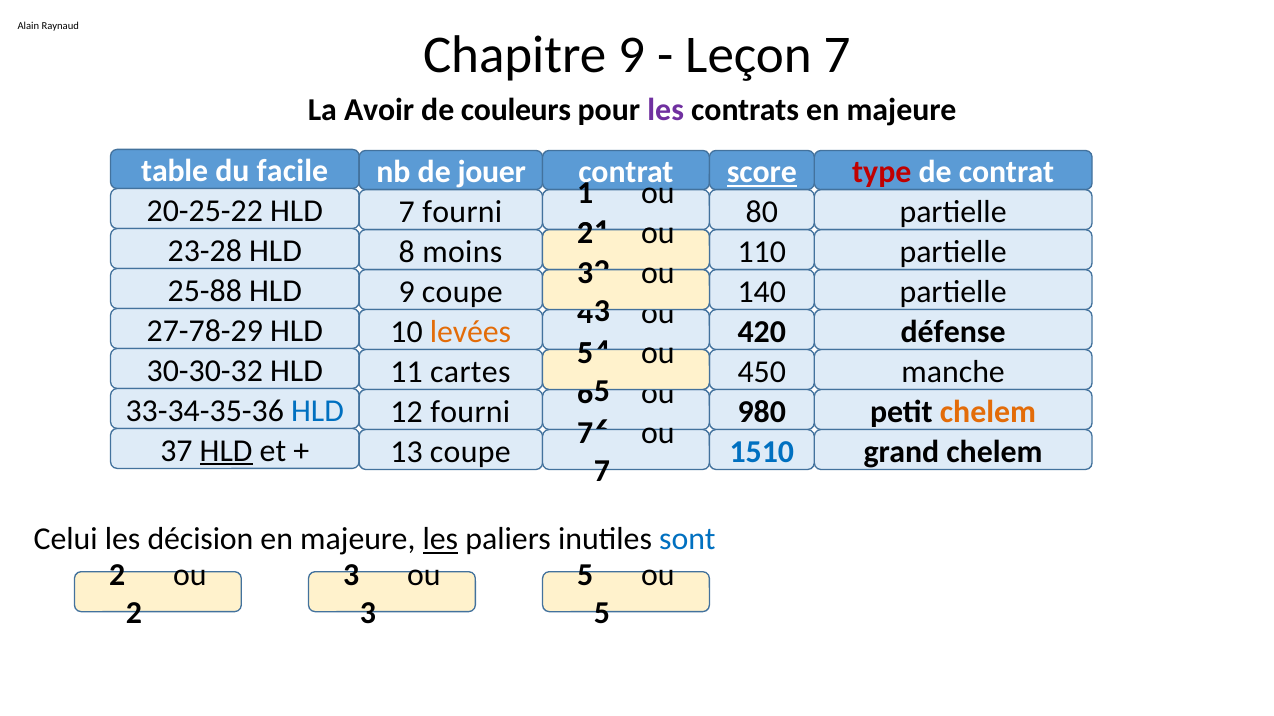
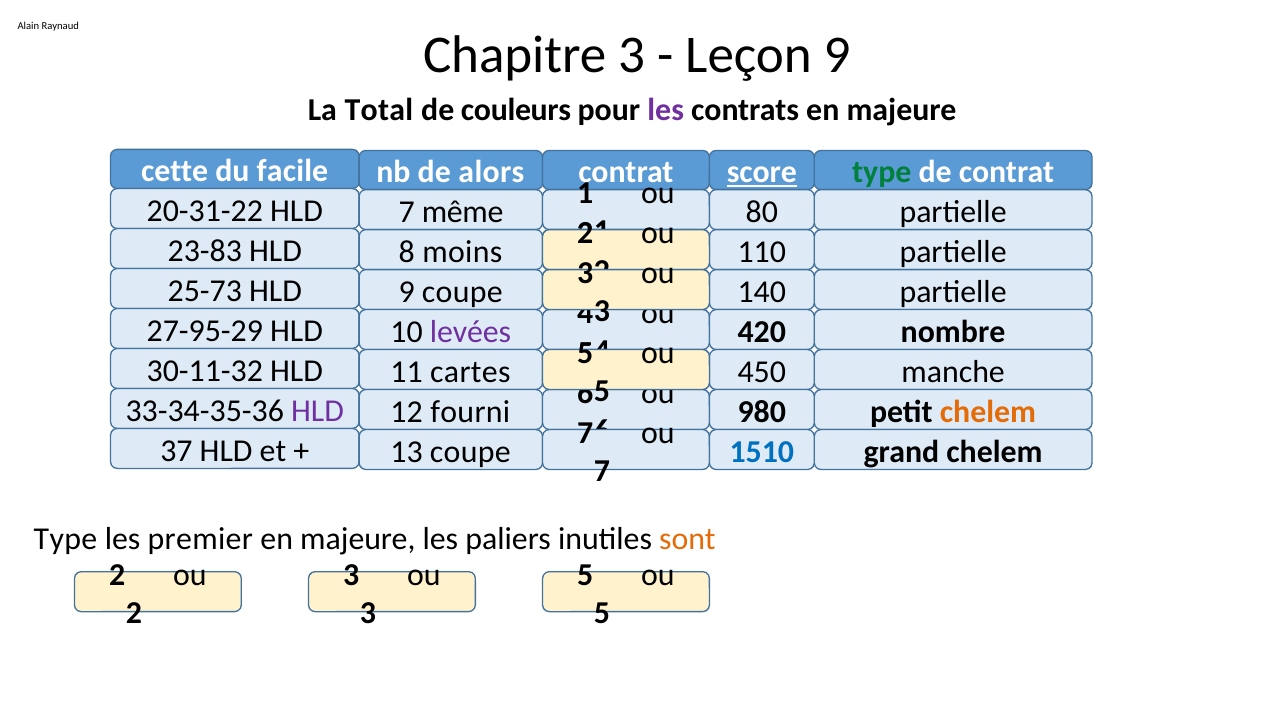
Chapitre 9: 9 -> 3 (632, 55)
Leçon 7: 7 -> 9 (837, 55)
Avoir: Avoir -> Total (379, 110)
table: table -> cette (175, 171)
jouer: jouer -> alors (491, 172)
type colour: red -> green (882, 172)
20-25-22: 20-25-22 -> 20-31-22 (205, 211)
7 fourni: fourni -> même (463, 212)
23-28: 23-28 -> 23-83 (205, 251)
25-88: 25-88 -> 25-73 (205, 291)
27-78-29: 27-78-29 -> 27-95-29 (205, 331)
levées colour: orange -> purple (471, 332)
défense: défense -> nombre (953, 332)
30-30-32: 30-30-32 -> 30-11-32 (205, 371)
HLD colour: blue -> purple (317, 411)
HLD underline: present -> none (226, 451)
Celui: Celui -> Type (65, 539)
décision: décision -> premier (200, 539)
les underline: present -> none (440, 539)
sont colour: blue -> orange (687, 539)
